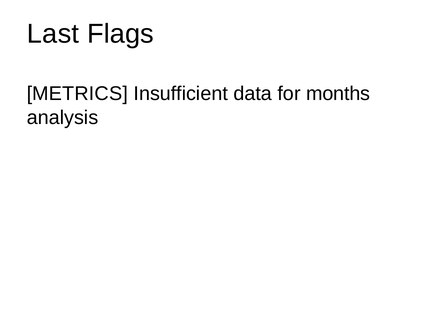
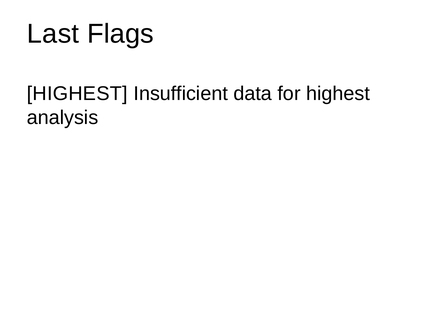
METRICS: METRICS -> HIGHEST (77, 94)
for months: months -> highest (338, 94)
